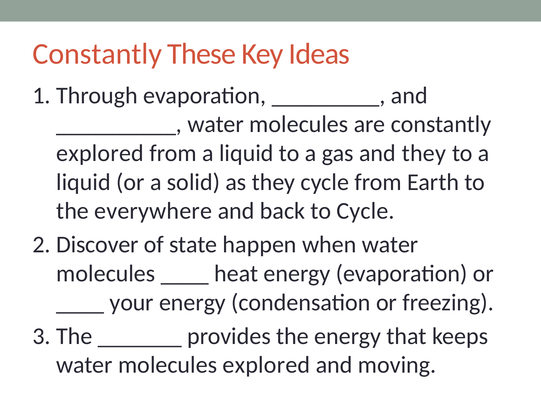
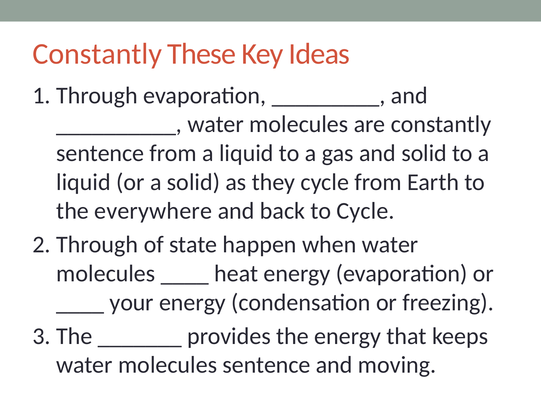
explored: explored -> sentence (100, 153)
and they: they -> solid (424, 153)
2 Discover: Discover -> Through (97, 245)
molecules explored: explored -> sentence (267, 365)
